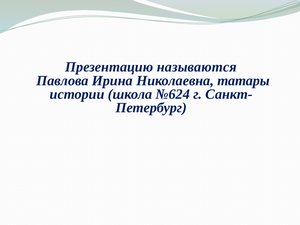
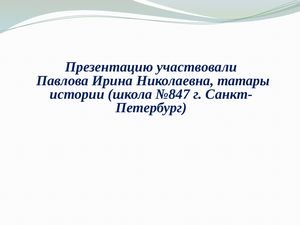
называются: называются -> участвовали (197, 67)
№624: №624 -> №847 (173, 94)
